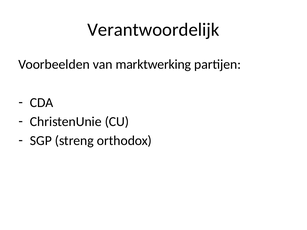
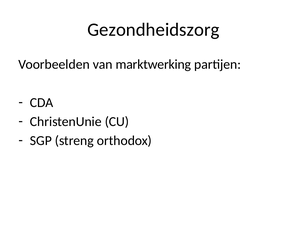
Verantwoordelijk: Verantwoordelijk -> Gezondheidszorg (153, 30)
